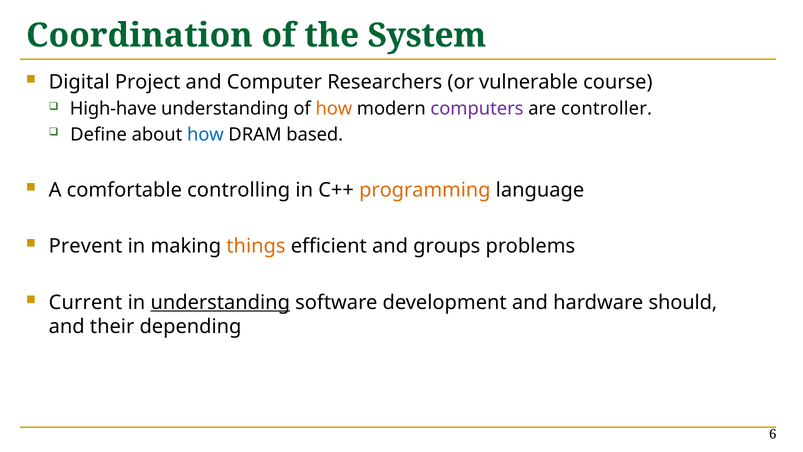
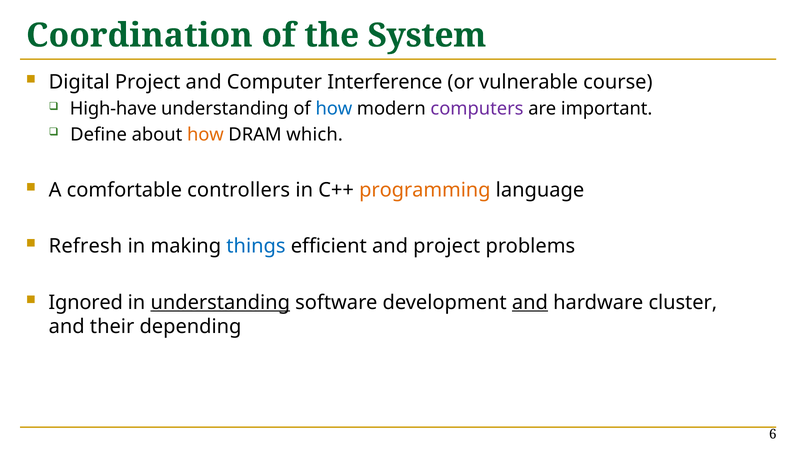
Researchers: Researchers -> Interference (385, 82)
how colour: orange -> blue (334, 109)
controller: controller -> important (607, 109)
how colour: blue -> orange (205, 135)
based: based -> which (315, 135)
controlling: controlling -> controllers (239, 190)
Prevent: Prevent -> Refresh (85, 246)
things colour: orange -> blue (256, 246)
and groups: groups -> project (447, 246)
Current: Current -> Ignored (86, 302)
and underline: none -> present (530, 302)
should: should -> cluster (683, 302)
